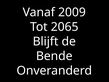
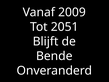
2065: 2065 -> 2051 (65, 27)
